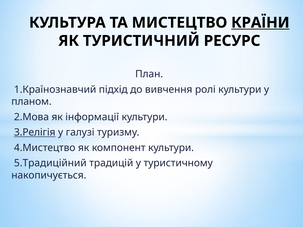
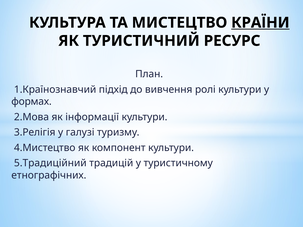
планом: планом -> формах (32, 102)
3.Релігія underline: present -> none (35, 133)
накопичується: накопичується -> етнографічних (49, 175)
